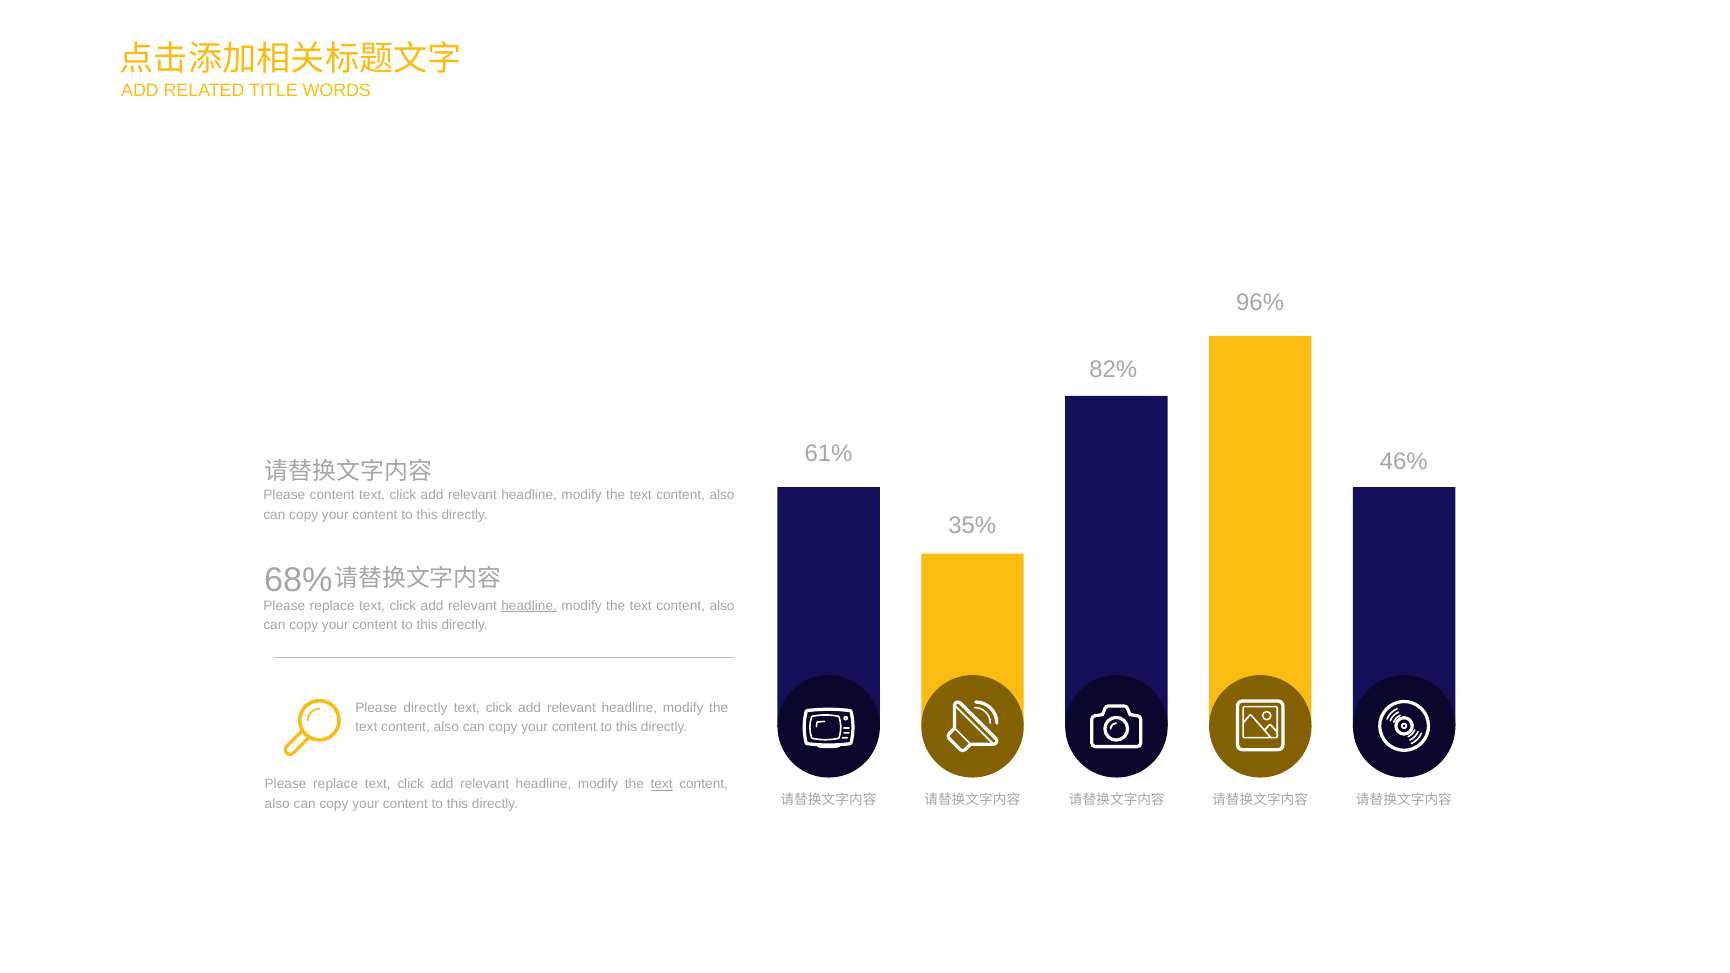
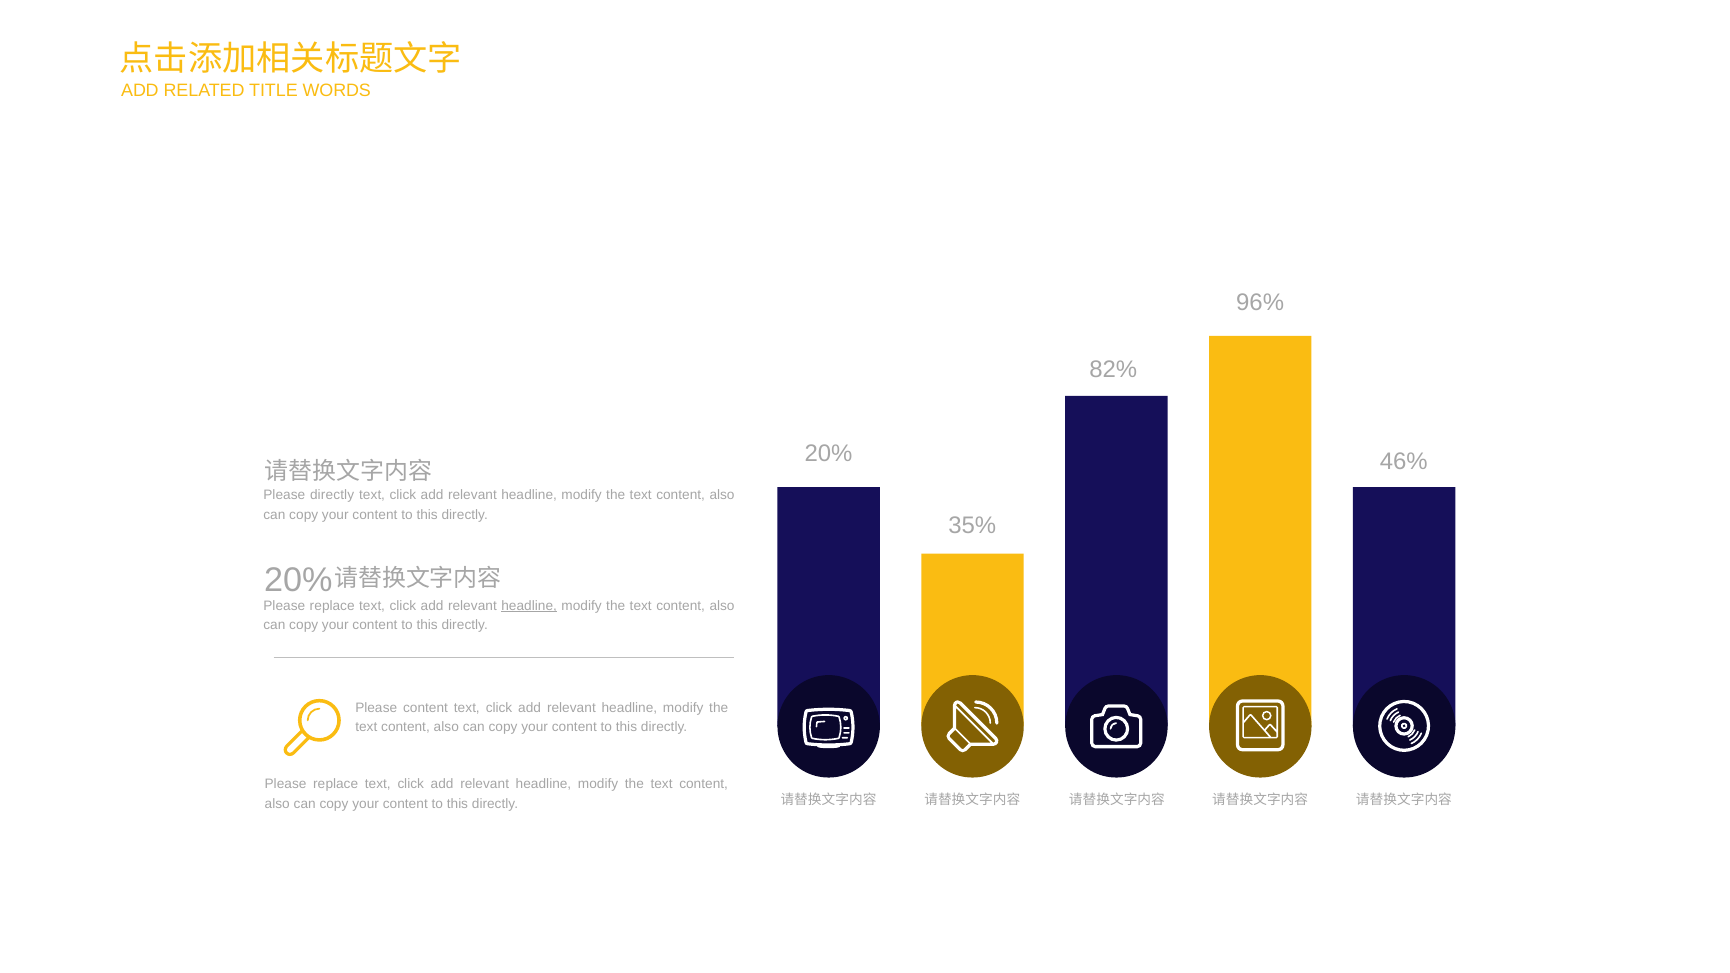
61%: 61% -> 20% (828, 454)
Please content: content -> directly (332, 495)
68%: 68% -> 20% (298, 580)
Please directly: directly -> content (426, 708)
text underline: present -> none (662, 784)
